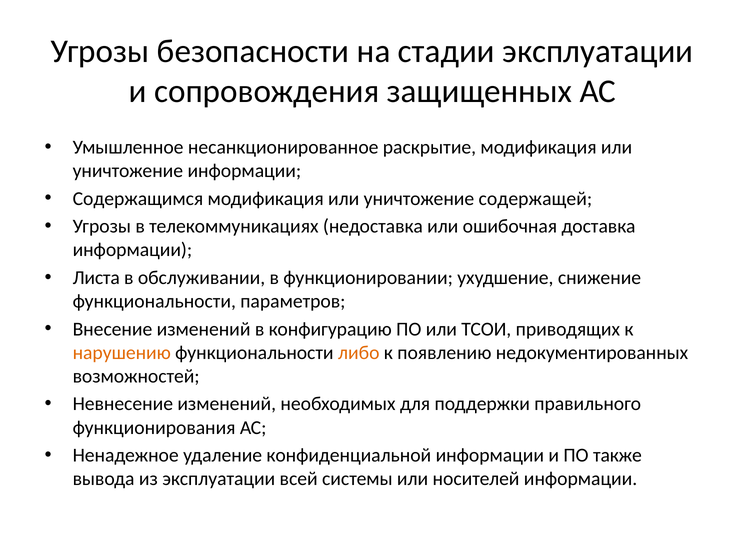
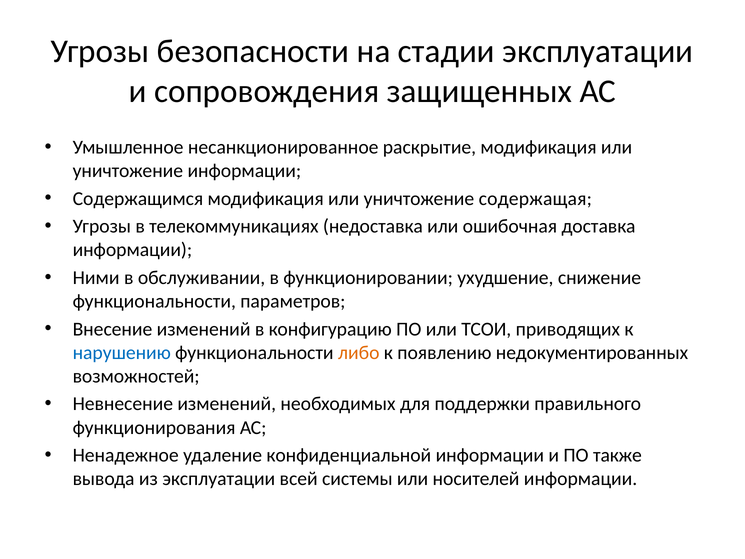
содержащей: содержащей -> содержащая (535, 199)
Листа: Листа -> Ними (96, 278)
нарушению colour: orange -> blue (122, 352)
